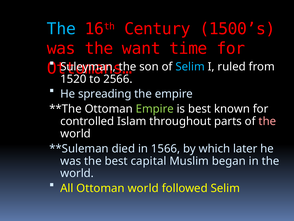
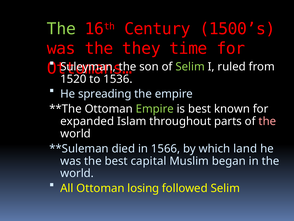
The colour: light blue -> light green (61, 29)
want: want -> they (141, 48)
Selim colour: light blue -> light green (190, 67)
2566: 2566 -> 1536 (118, 79)
controlled: controlled -> expanded (87, 121)
later: later -> land (245, 148)
Ottoman world: world -> losing (143, 188)
